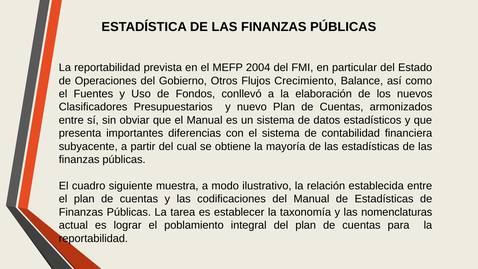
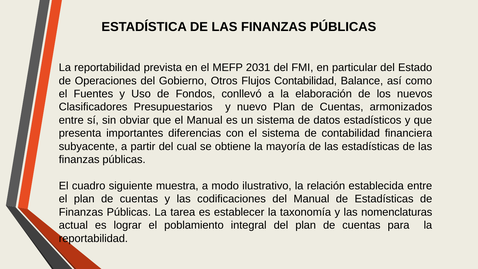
2004: 2004 -> 2031 (258, 68)
Flujos Crecimiento: Crecimiento -> Contabilidad (306, 81)
